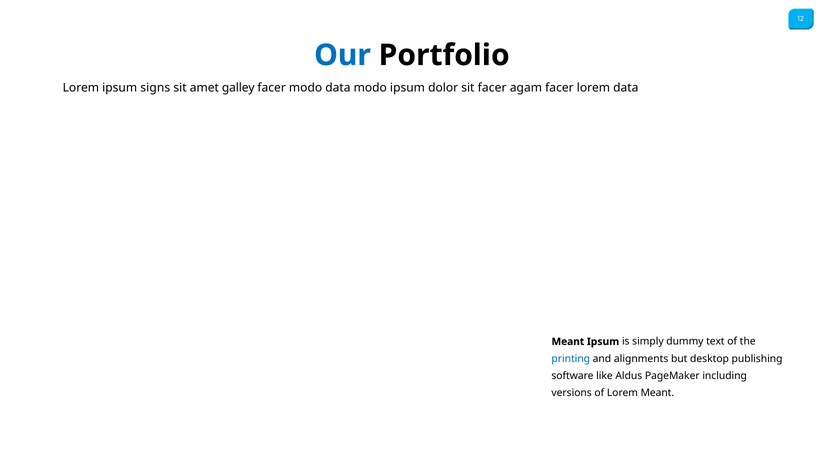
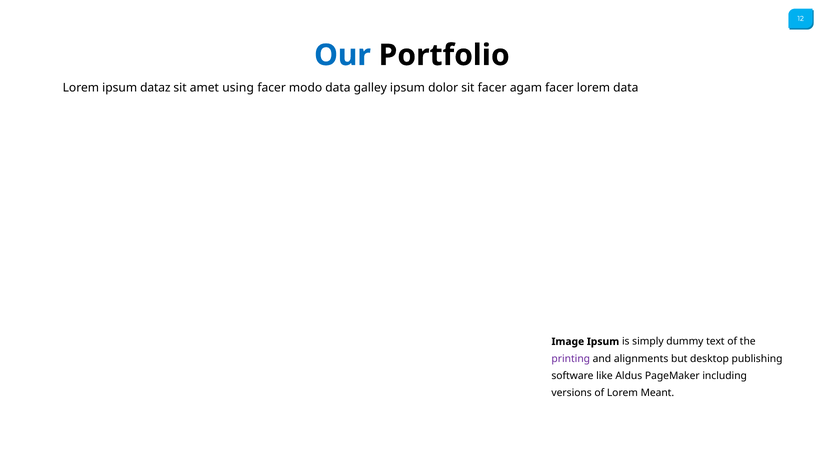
signs: signs -> dataz (155, 88)
galley: galley -> using (238, 88)
data modo: modo -> galley (370, 88)
Meant: Meant -> Image (568, 342)
printing colour: blue -> purple (571, 359)
